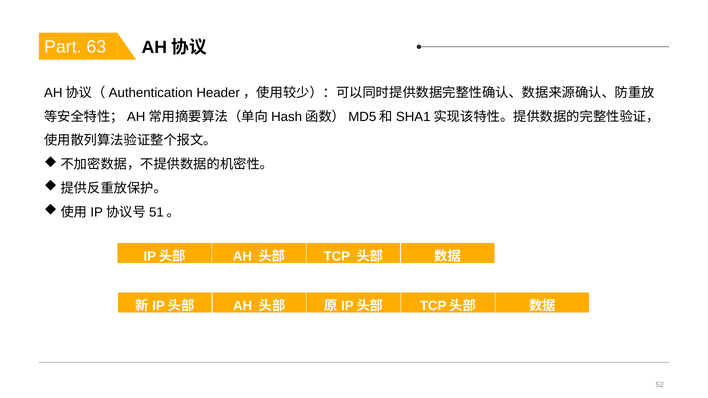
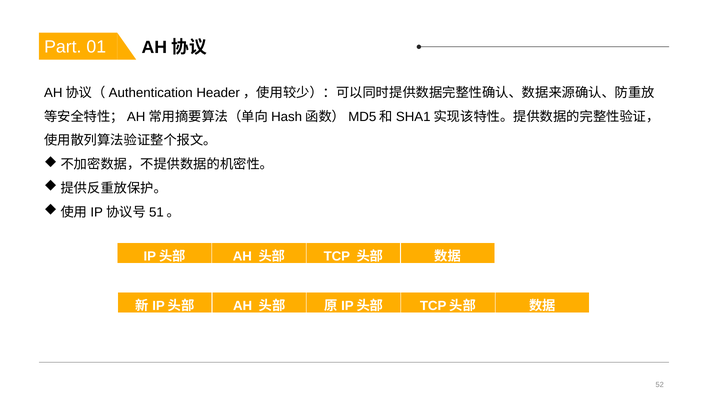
63: 63 -> 01 (96, 47)
